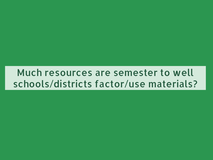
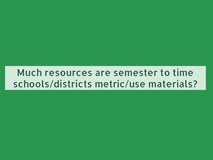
well: well -> time (183, 73)
factor/use: factor/use -> metric/use (120, 84)
